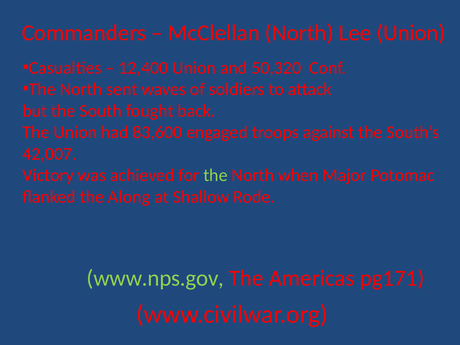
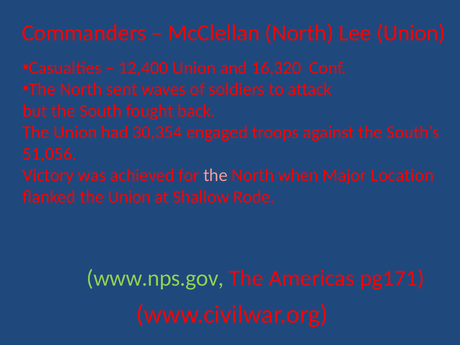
50,320: 50,320 -> 16,320 (276, 68)
83,600: 83,600 -> 30,354 (157, 132)
42,007: 42,007 -> 51,056 (50, 154)
the colour: light green -> pink (215, 175)
Potomac: Potomac -> Location (402, 175)
flanked the Along: Along -> Union (129, 197)
